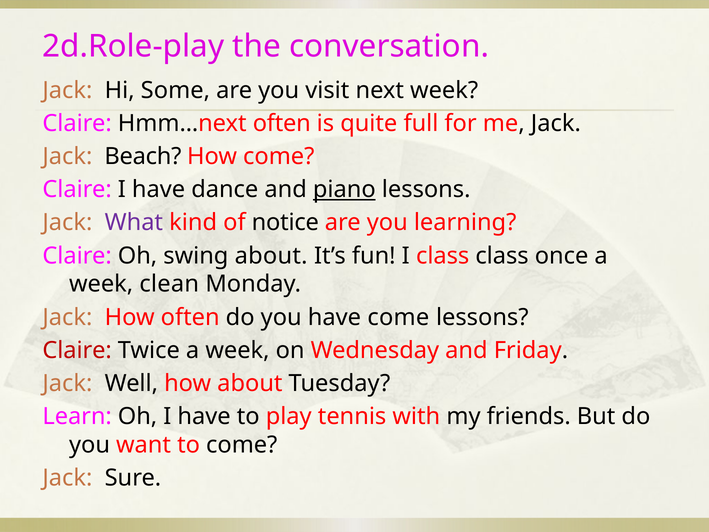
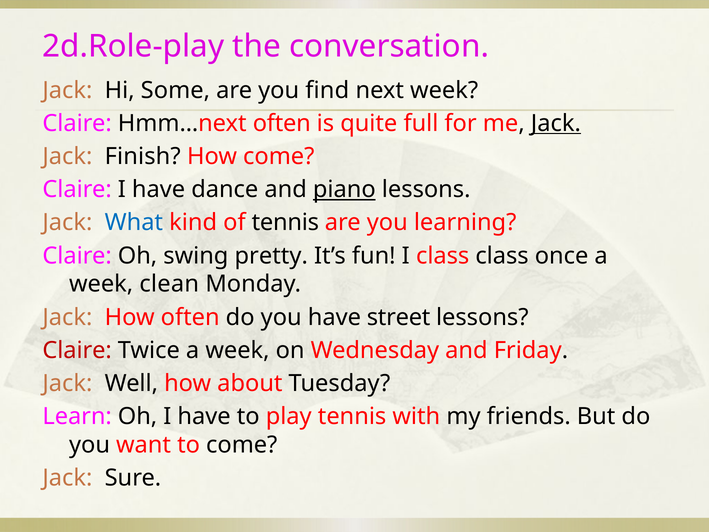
visit: visit -> find (327, 90)
Jack underline: none -> present (556, 123)
Beach: Beach -> Finish (143, 156)
What colour: purple -> blue (134, 223)
of notice: notice -> tennis (285, 223)
swing about: about -> pretty (271, 256)
have come: come -> street (399, 317)
